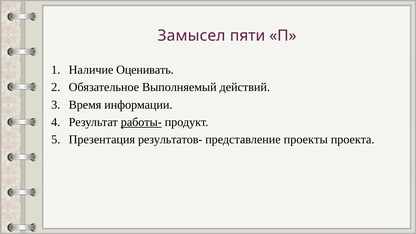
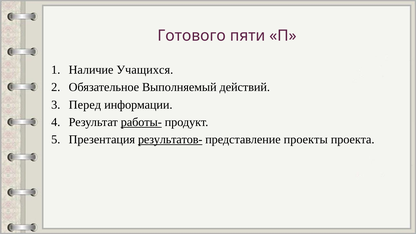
Замысел: Замысел -> Готового (192, 36)
Оценивать: Оценивать -> Учащихся (145, 70)
Время: Время -> Перед (85, 105)
результатов- underline: none -> present (170, 140)
